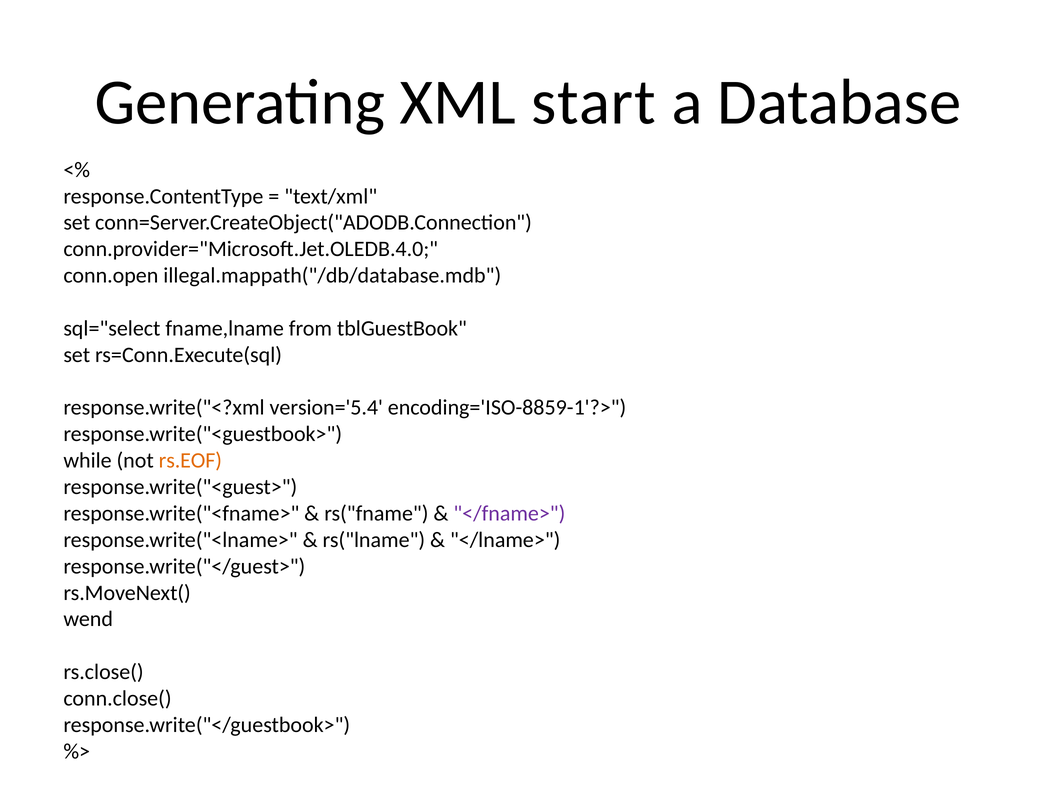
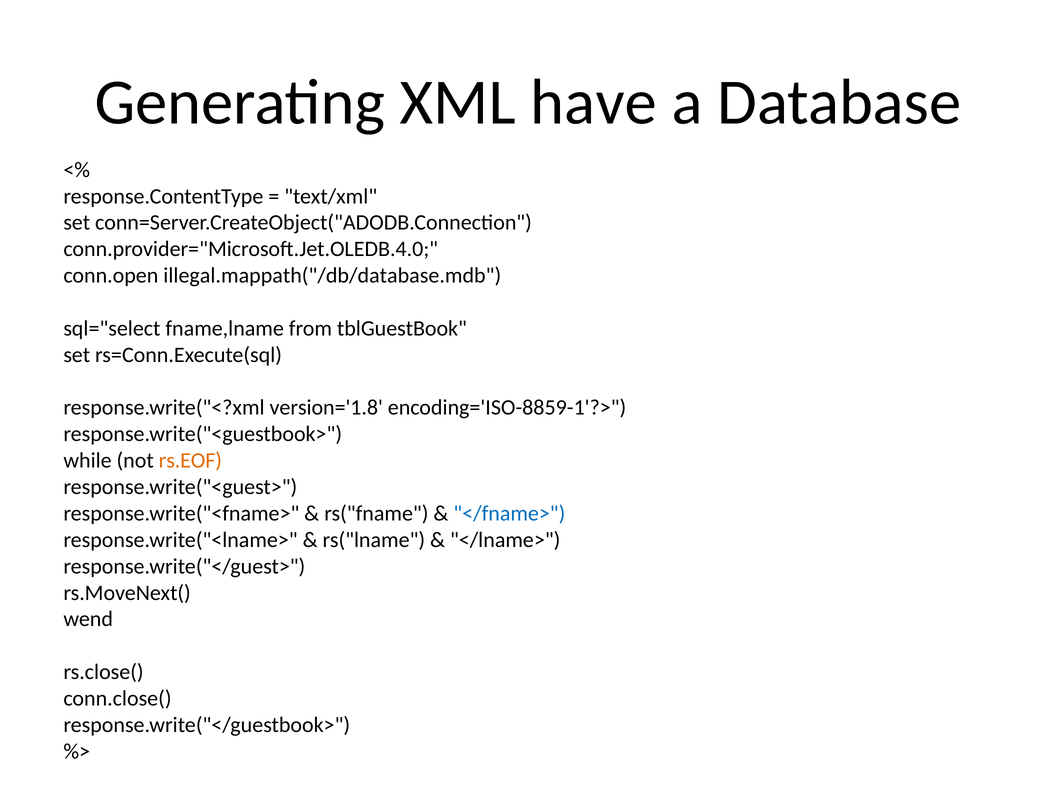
start: start -> have (594, 102)
version='5.4: version='5.4 -> version='1.8 (326, 408)
</fname> colour: purple -> blue (509, 513)
